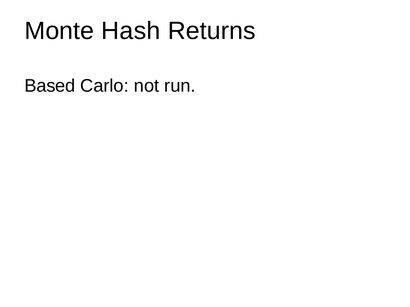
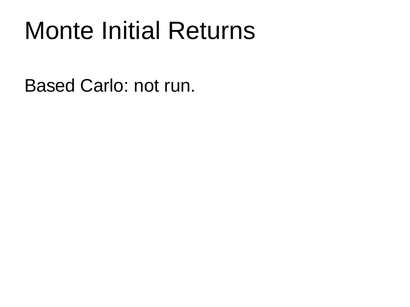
Hash: Hash -> Initial (131, 31)
